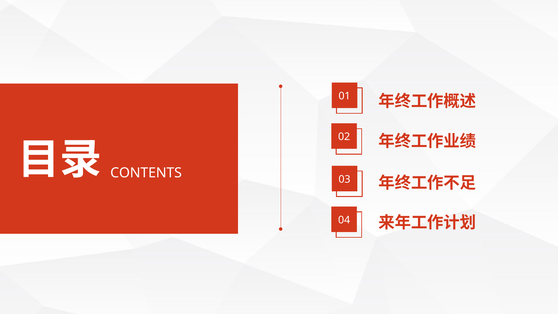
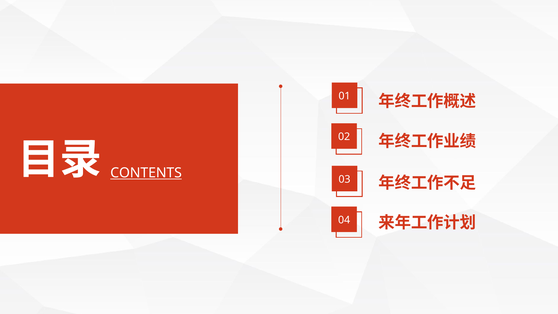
CONTENTS underline: none -> present (146, 173)
